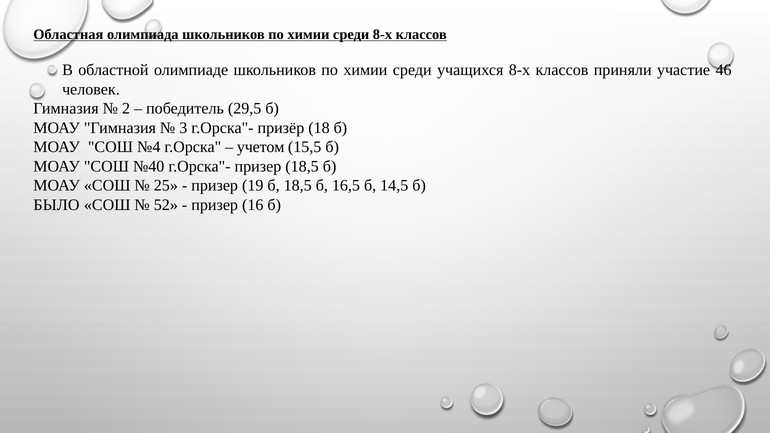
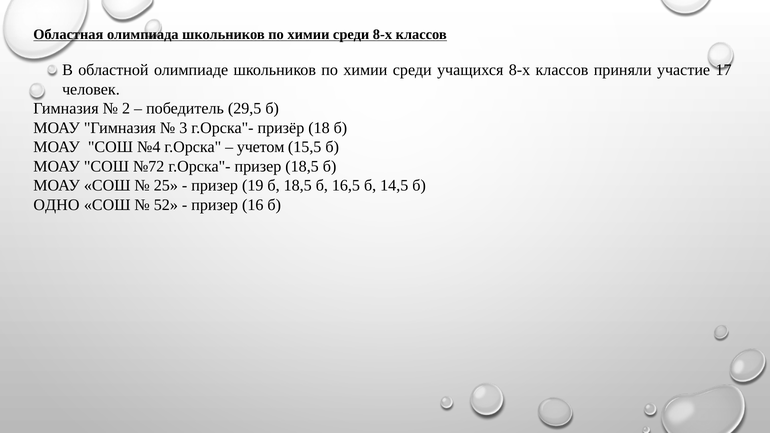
46: 46 -> 17 (724, 70)
№40: №40 -> №72 (149, 166)
БЫЛО: БЫЛО -> ОДНО (56, 205)
